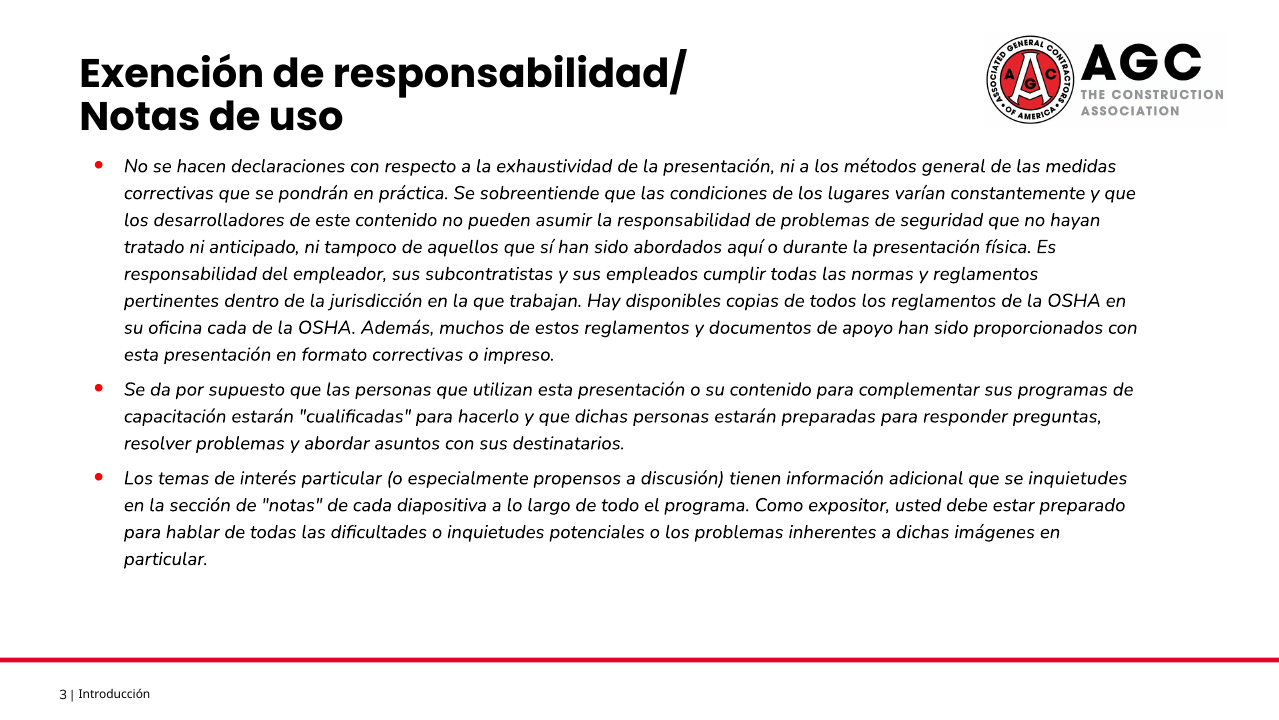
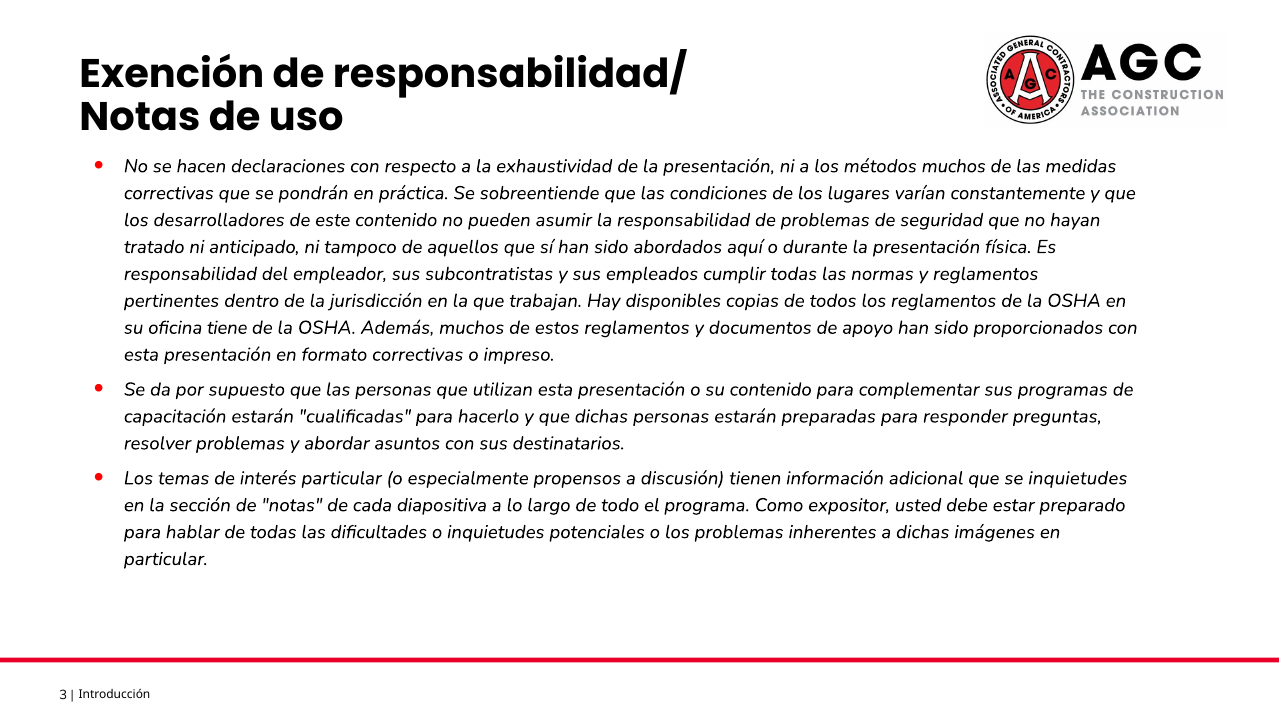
métodos general: general -> muchos (954, 166)
oficina cada: cada -> tiene (227, 327)
